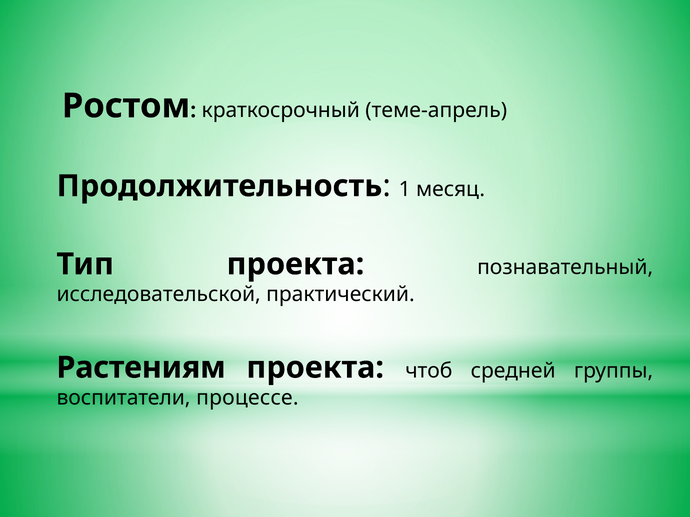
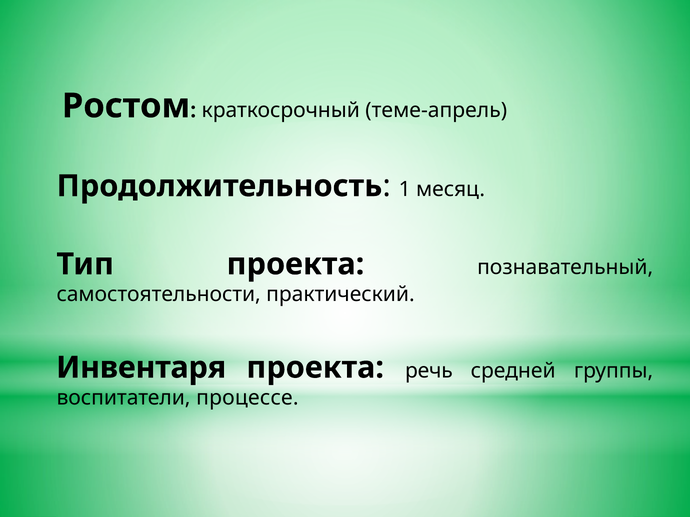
исследовательской: исследовательской -> самостоятельности (159, 295)
Растениям: Растениям -> Инвентаря (141, 368)
чтоб: чтоб -> речь (429, 371)
